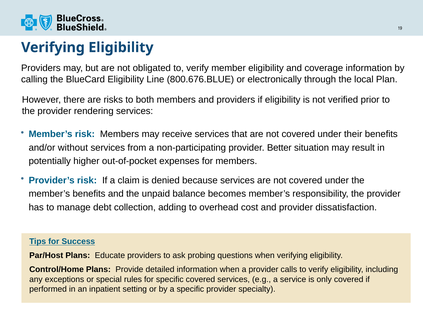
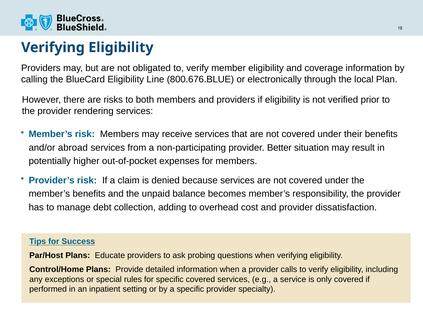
without: without -> abroad (73, 148)
